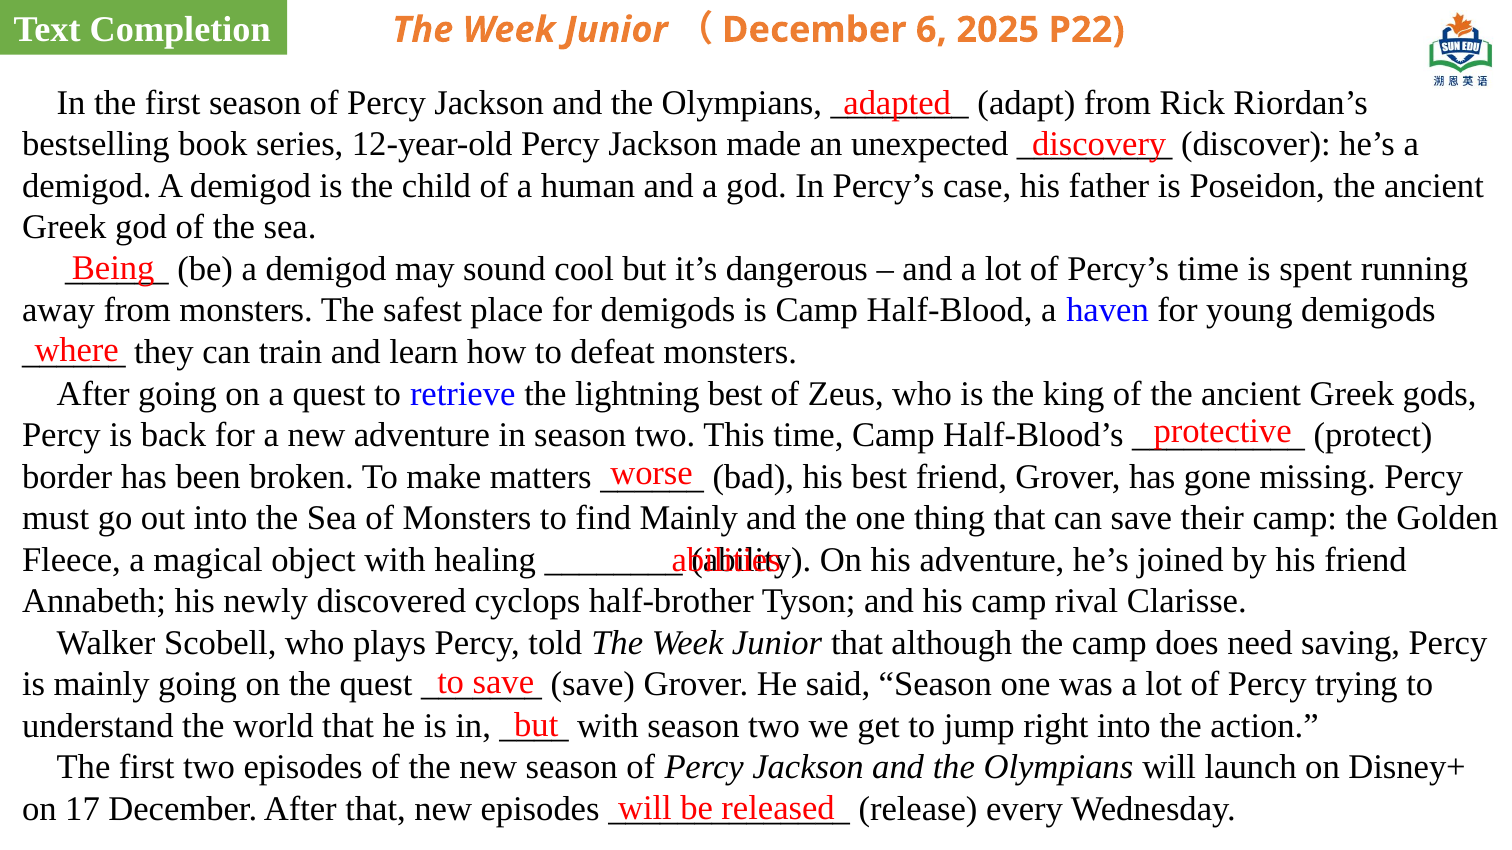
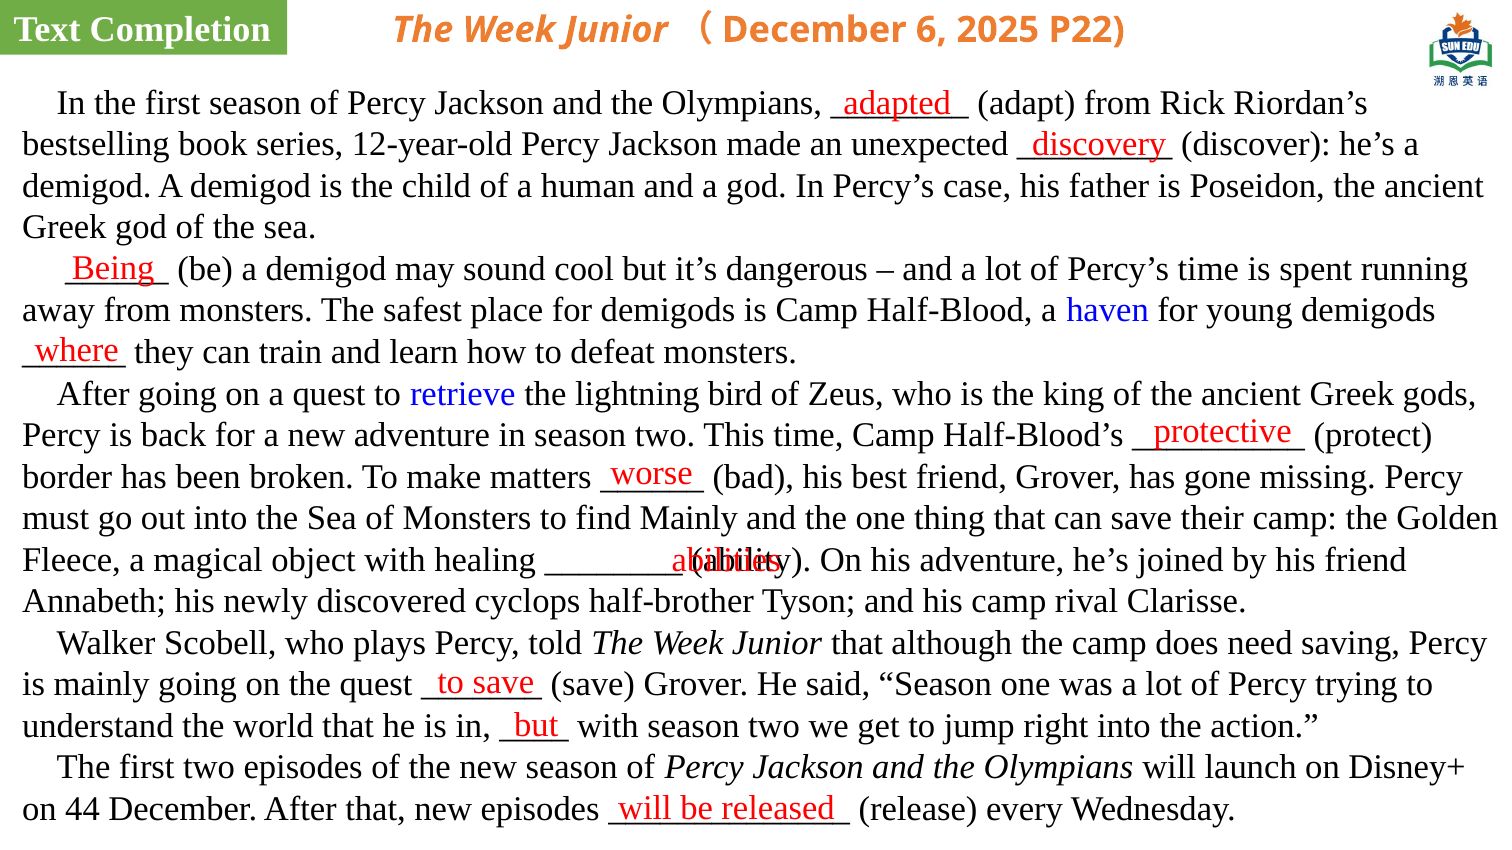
lightning best: best -> bird (735, 394)
17: 17 -> 44 (83, 809)
